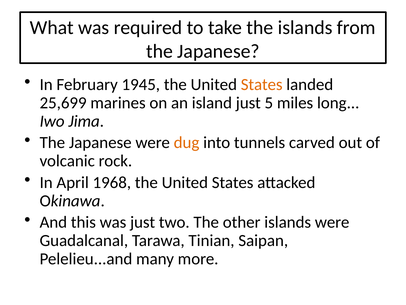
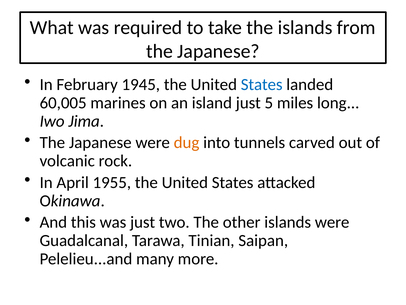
States colour: orange -> blue (262, 84)
25,699: 25,699 -> 60,005 (63, 103)
1968: 1968 -> 1955 (112, 182)
